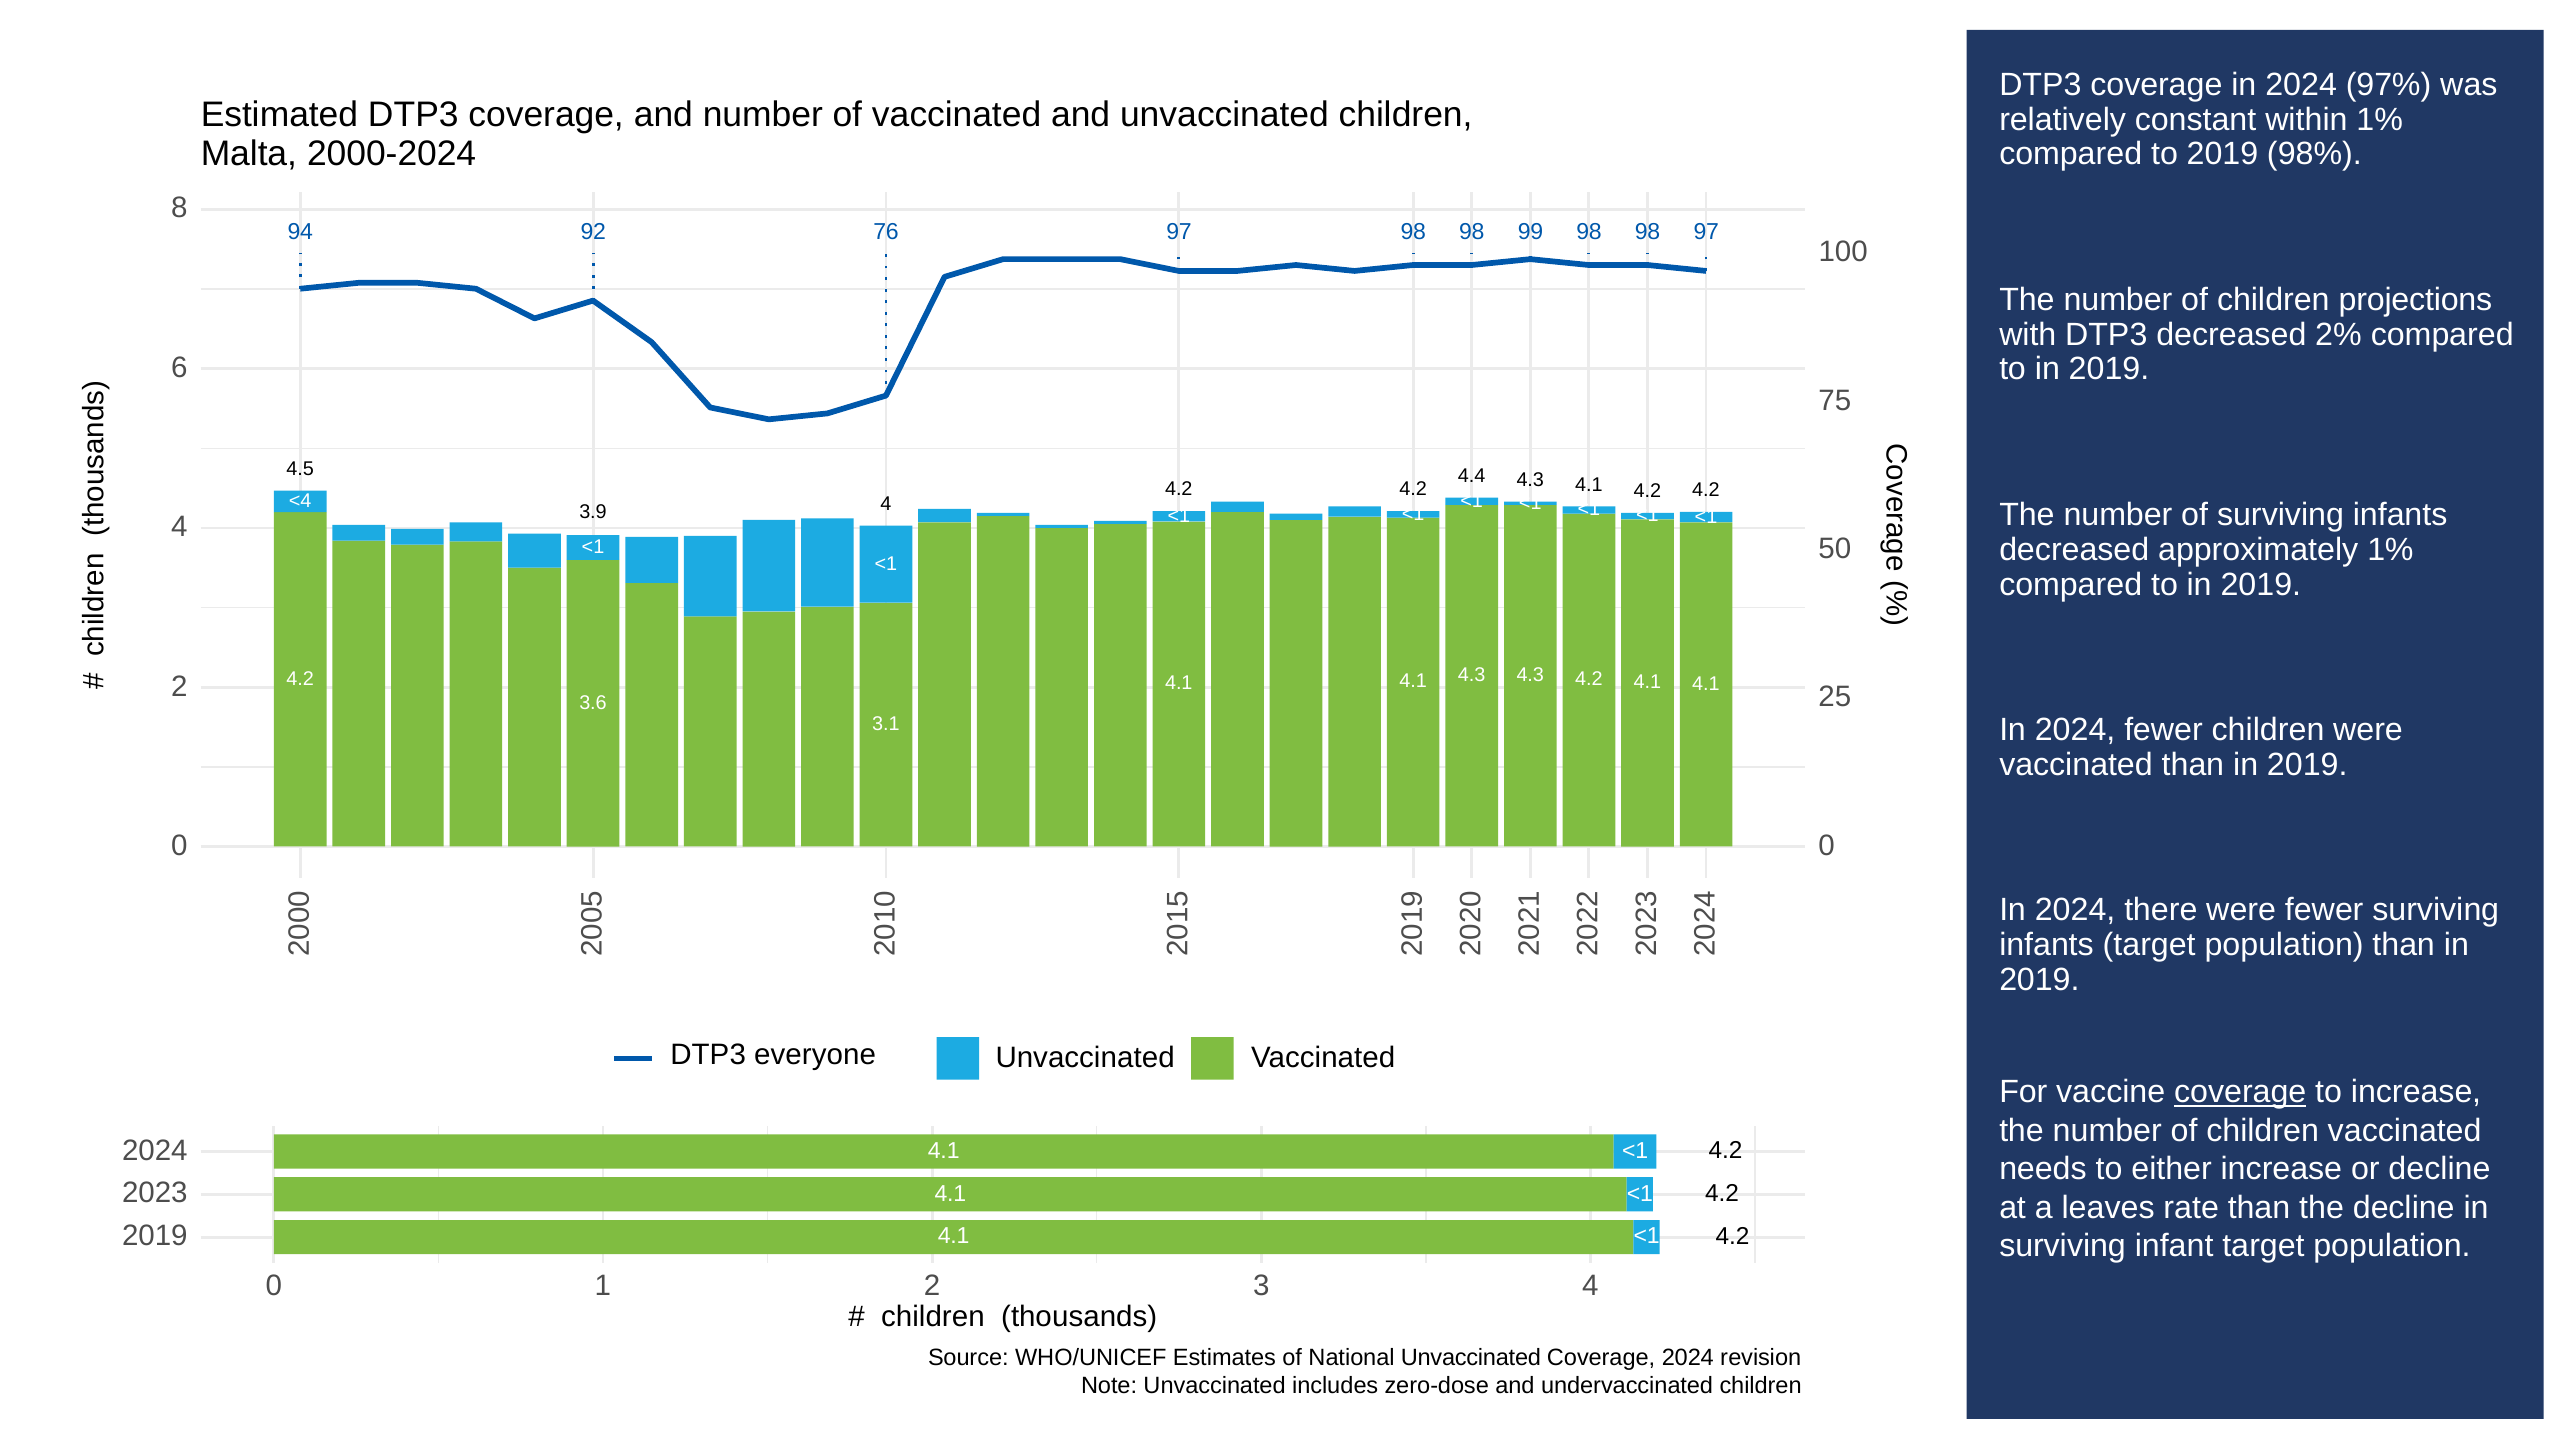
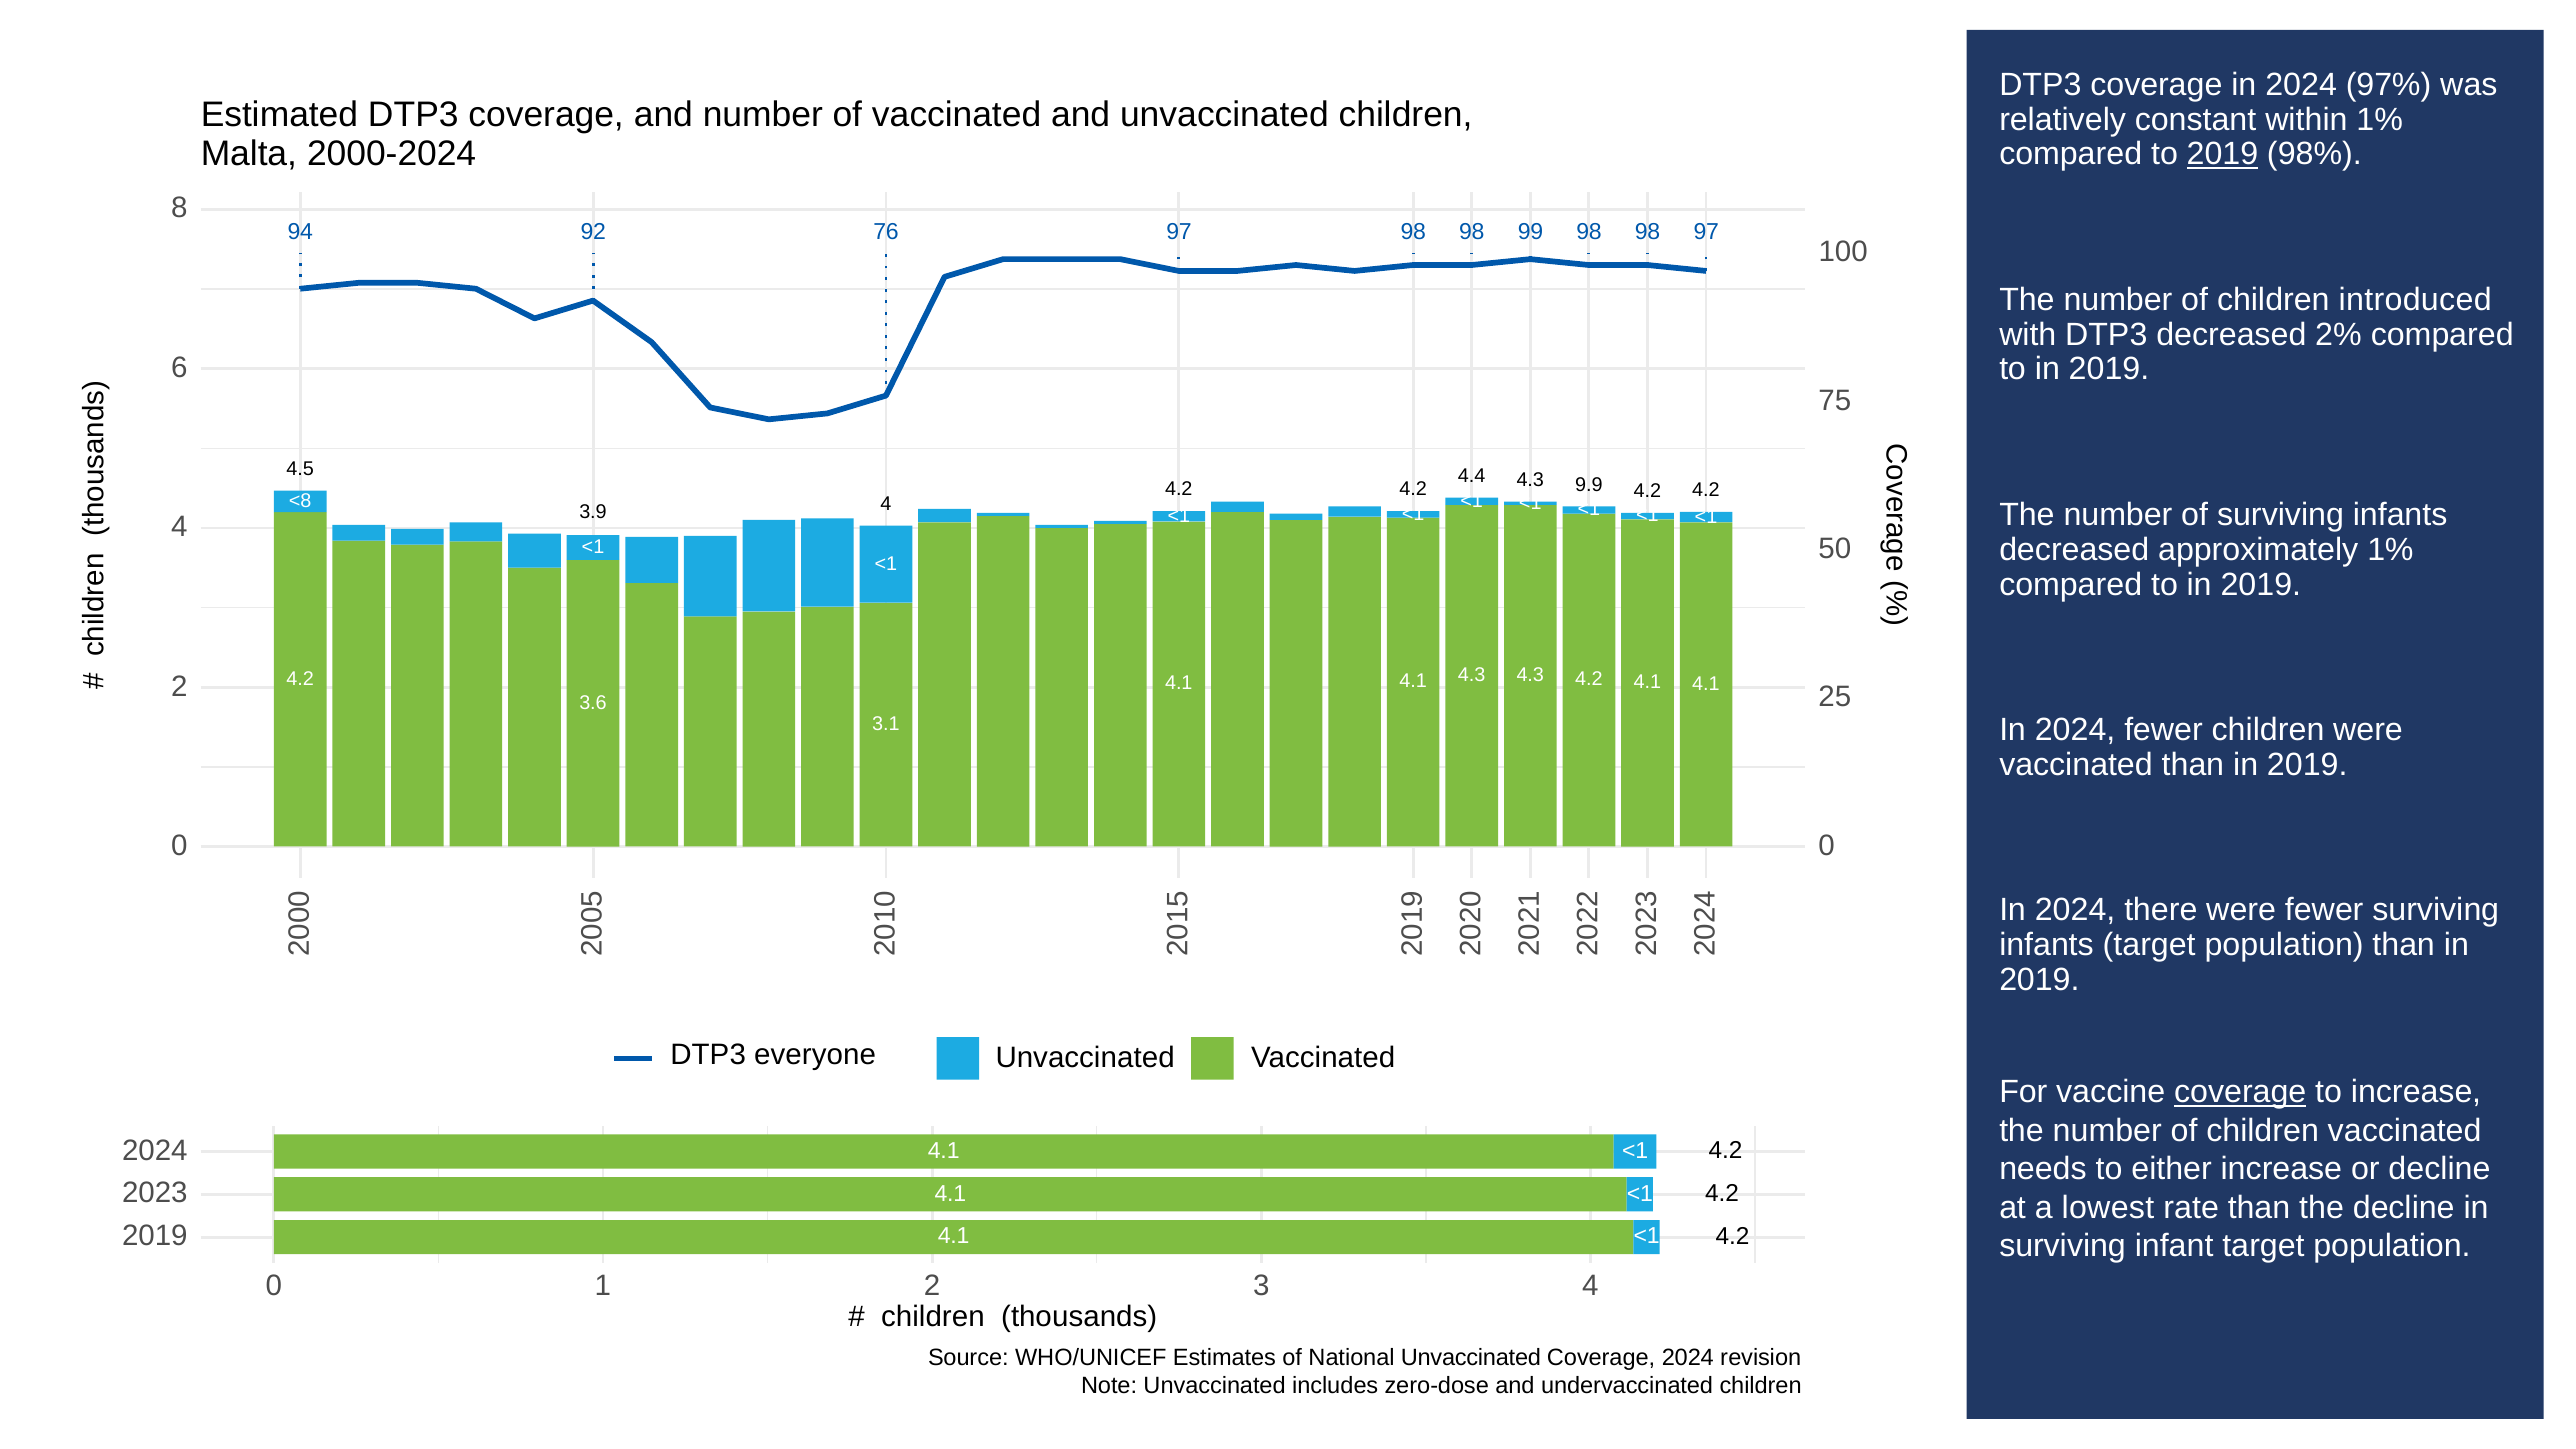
2019 underline: none -> present (2222, 154)
projections: projections -> introduced (2415, 300)
4.3 4.1: 4.1 -> 9.9 (1589, 485)
<4: <4 -> <8 (300, 501)
leaves: leaves -> lowest (2108, 1208)
